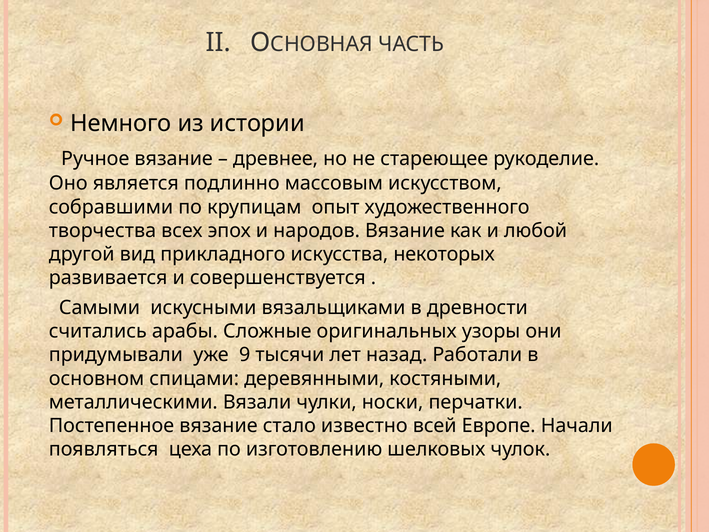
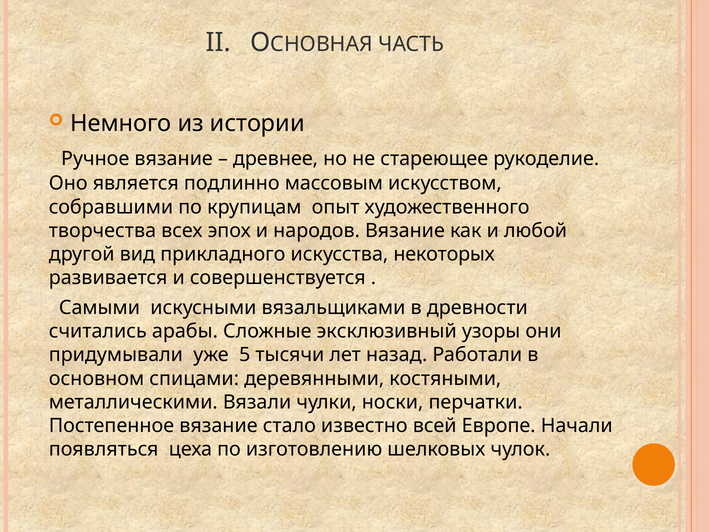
оригинальных: оригинальных -> эксклюзивный (387, 331)
9: 9 -> 5 (245, 355)
